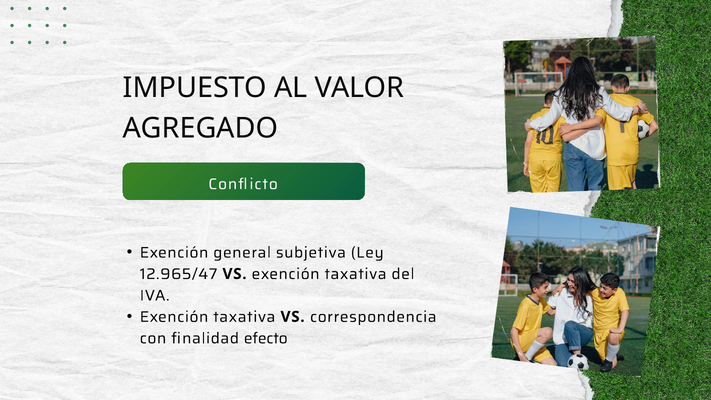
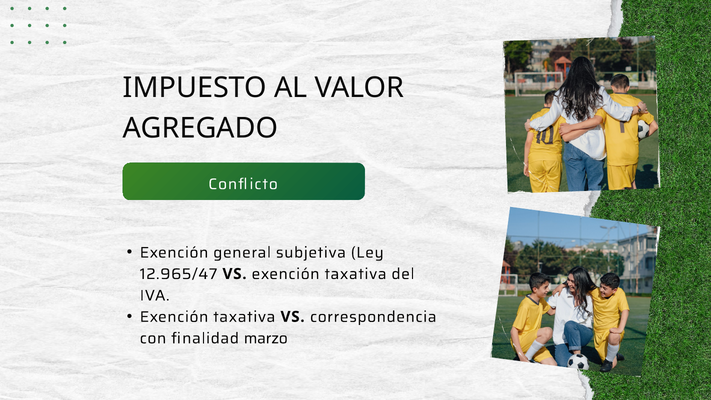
efecto: efecto -> marzo (266, 338)
